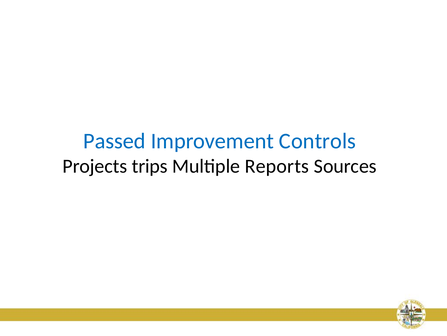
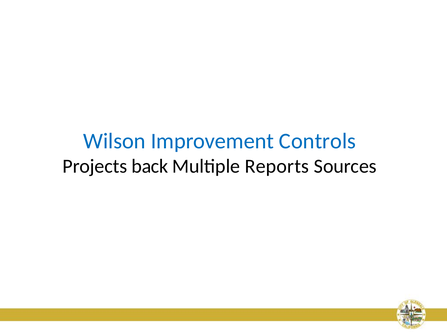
Passed: Passed -> Wilson (114, 141)
trips: trips -> back (150, 166)
